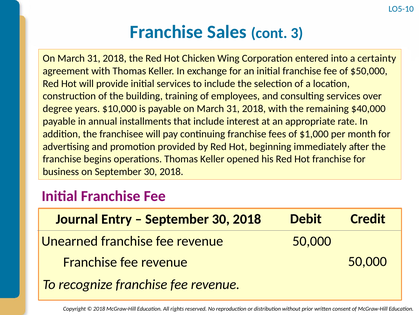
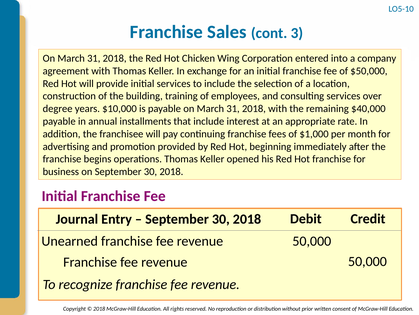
certainty: certainty -> company (377, 58)
